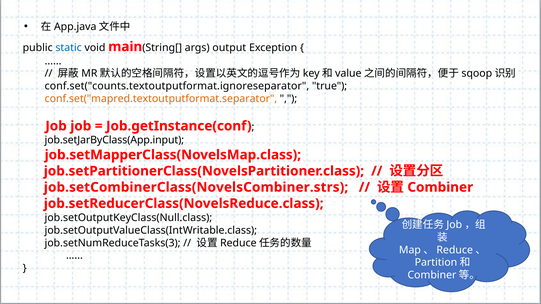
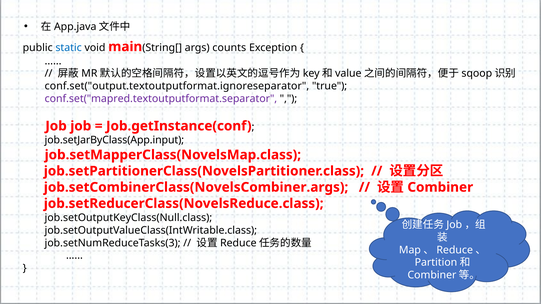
output: output -> counts (229, 48)
conf.set("counts.textoutputformat.ignoreseparator: conf.set("counts.textoutputformat.ignoreseparator -> conf.set("output.textoutputformat.ignoreseparator (177, 86)
conf.set("mapred.textoutputformat.separator colour: orange -> purple (161, 99)
job.setCombinerClass(NovelsCombiner.strs: job.setCombinerClass(NovelsCombiner.strs -> job.setCombinerClass(NovelsCombiner.args (196, 187)
